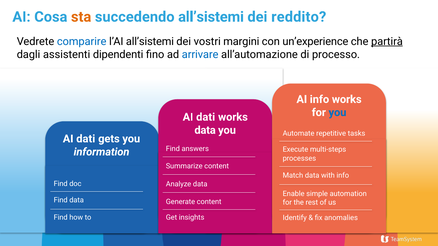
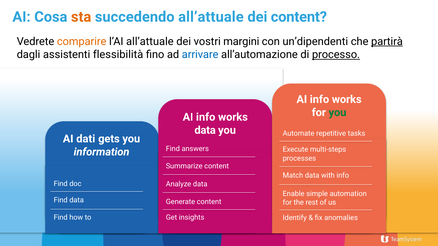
succedendo all’sistemi: all’sistemi -> all’attuale (211, 17)
dei reddito: reddito -> content (299, 17)
comparire colour: blue -> orange (82, 41)
l’AI all’sistemi: all’sistemi -> all’attuale (150, 41)
un’experience: un’experience -> un’dipendenti (315, 41)
dipendenti: dipendenti -> flessibilità (118, 55)
processo underline: none -> present (336, 55)
you colour: blue -> green (338, 113)
dati: dati -> info (206, 117)
